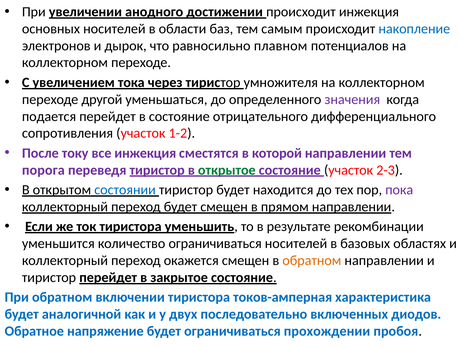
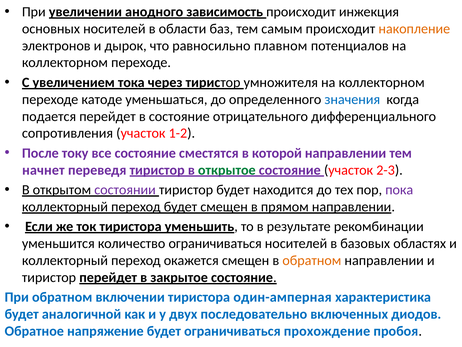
достижении: достижении -> зависимость (225, 12)
накопление colour: blue -> orange (414, 29)
другой: другой -> катоде (102, 99)
значения colour: purple -> blue (352, 99)
все инжекция: инжекция -> состояние (145, 153)
порога: порога -> начнет (43, 170)
состоянии colour: blue -> purple (125, 190)
токов-амперная: токов-амперная -> один-амперная (283, 297)
прохождении: прохождении -> прохождение (327, 331)
